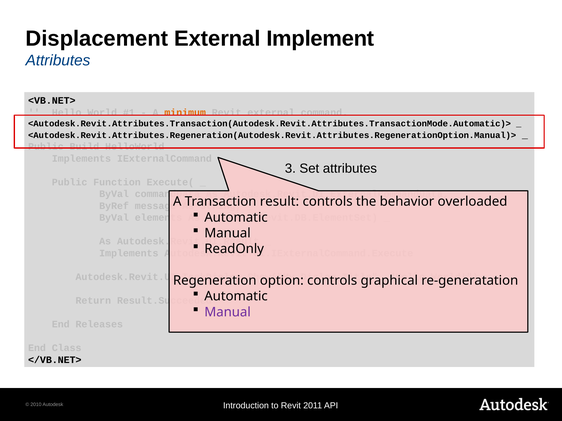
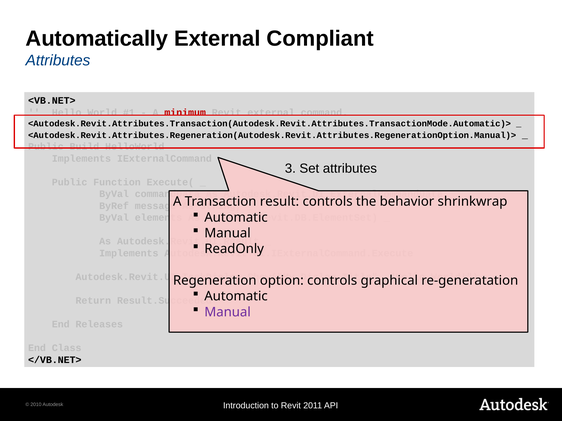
Displacement: Displacement -> Automatically (97, 39)
Implement: Implement -> Compliant (320, 39)
minimum colour: orange -> red (185, 113)
overloaded: overloaded -> shrinkwrap (473, 202)
